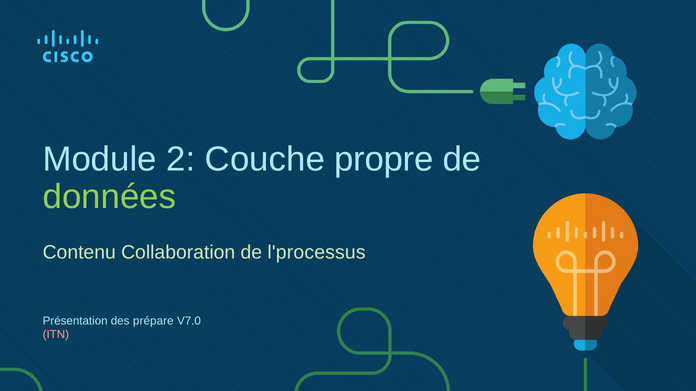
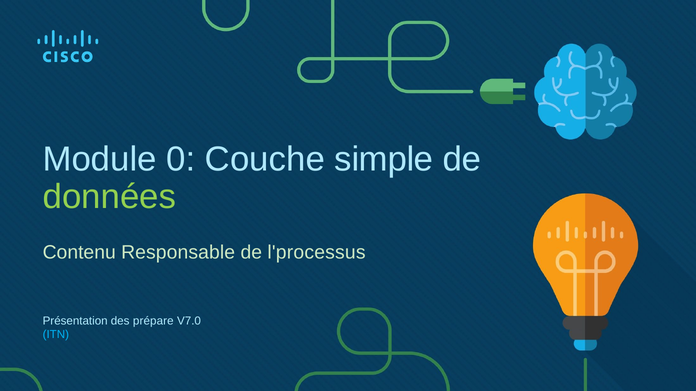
2: 2 -> 0 (181, 160)
propre: propre -> simple (384, 160)
Collaboration: Collaboration -> Responsable (178, 253)
ITN colour: pink -> light blue (56, 335)
